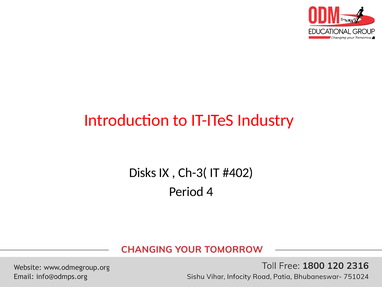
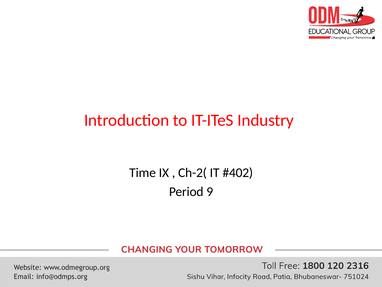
Disks: Disks -> Time (143, 172)
Ch-3(: Ch-3( -> Ch-2( (192, 172)
4: 4 -> 9 (210, 192)
